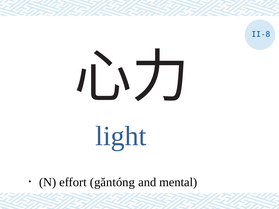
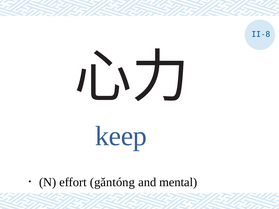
light: light -> keep (121, 136)
